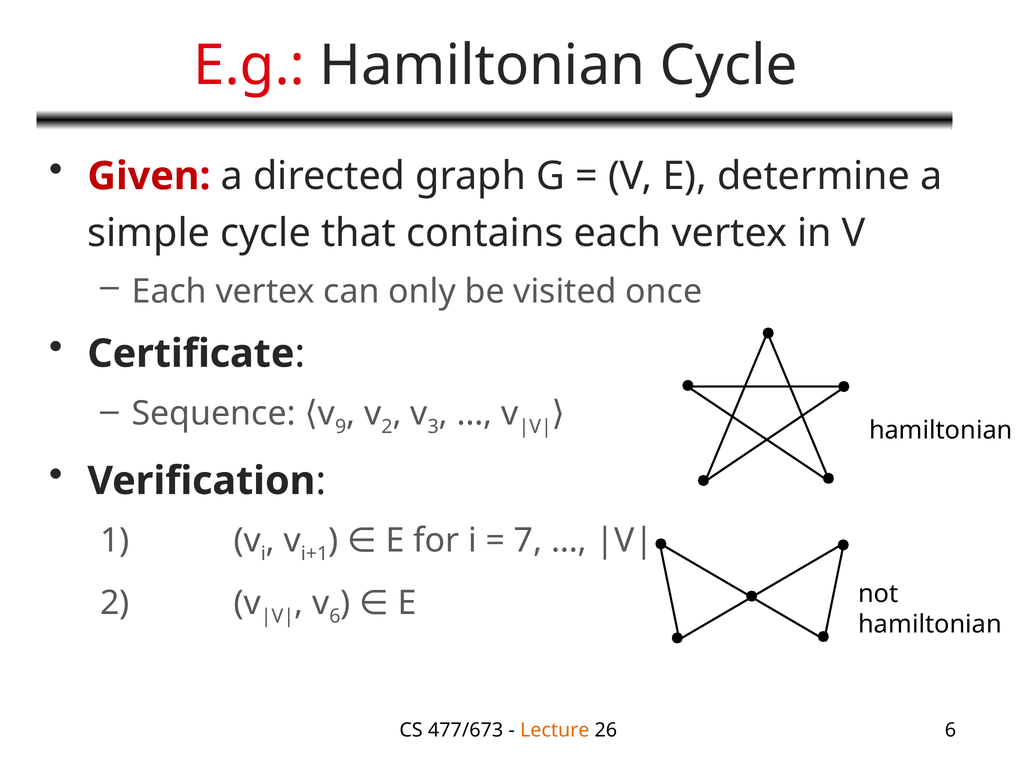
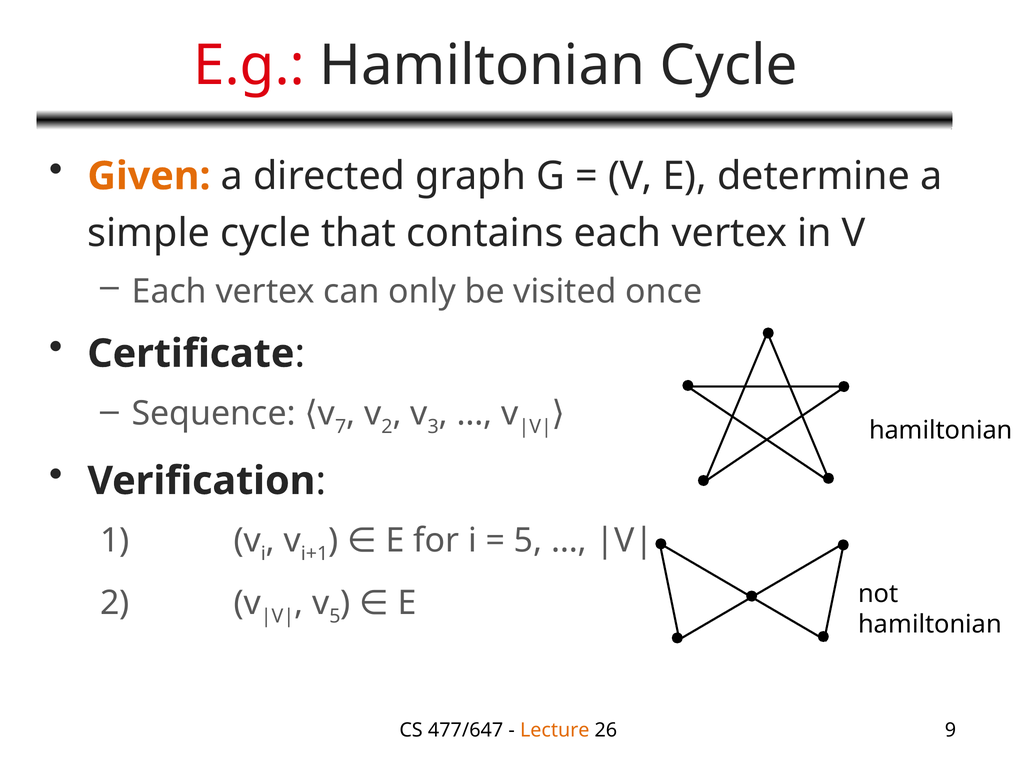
Given colour: red -> orange (149, 176)
9: 9 -> 7 (341, 426)
7: 7 -> 5 (528, 541)
v 6: 6 -> 5 (335, 616)
477/673: 477/673 -> 477/647 (466, 730)
26 6: 6 -> 9 (950, 730)
